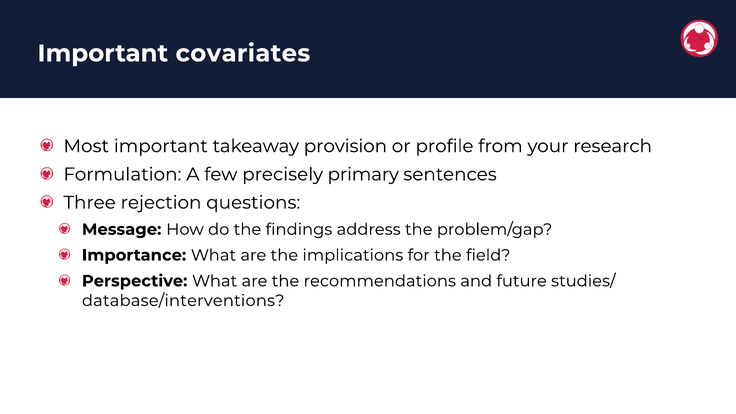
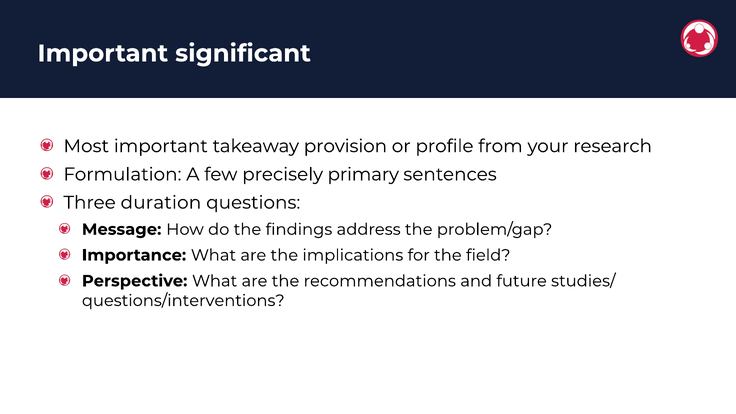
covariates: covariates -> significant (243, 53)
rejection: rejection -> duration (161, 203)
database/interventions: database/interventions -> questions/interventions (183, 301)
